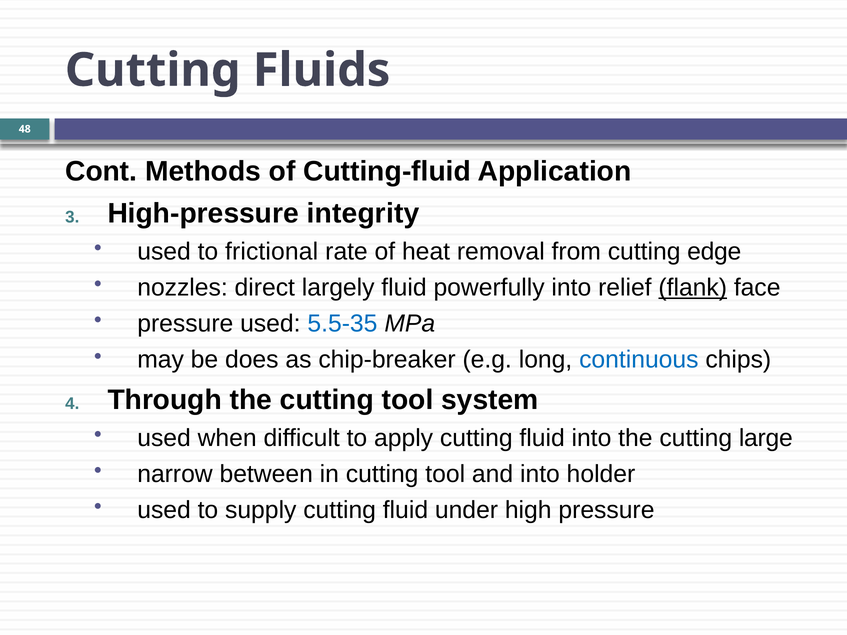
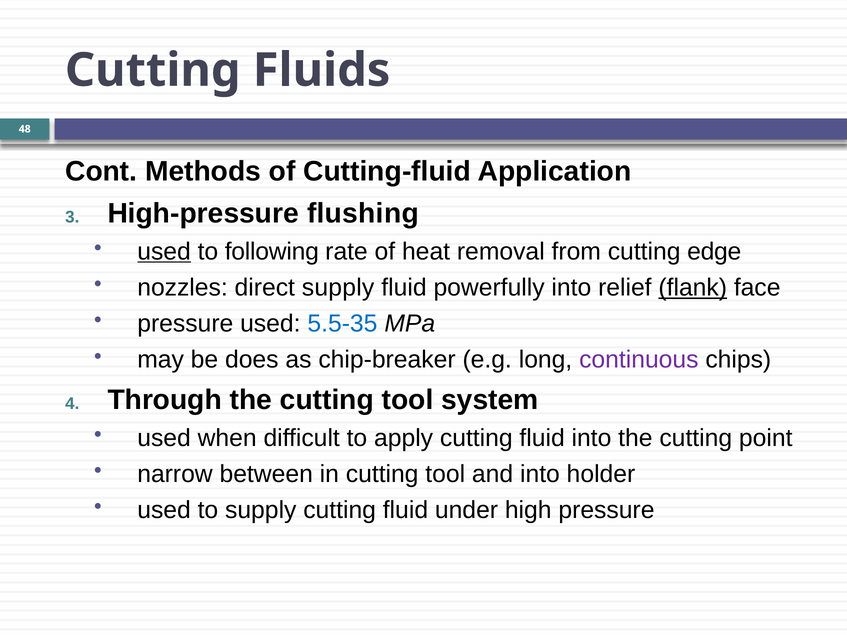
integrity: integrity -> flushing (363, 214)
used underline: none -> present (164, 251)
frictional: frictional -> following (272, 251)
direct largely: largely -> supply (338, 288)
continuous colour: blue -> purple (639, 360)
large: large -> point (766, 438)
